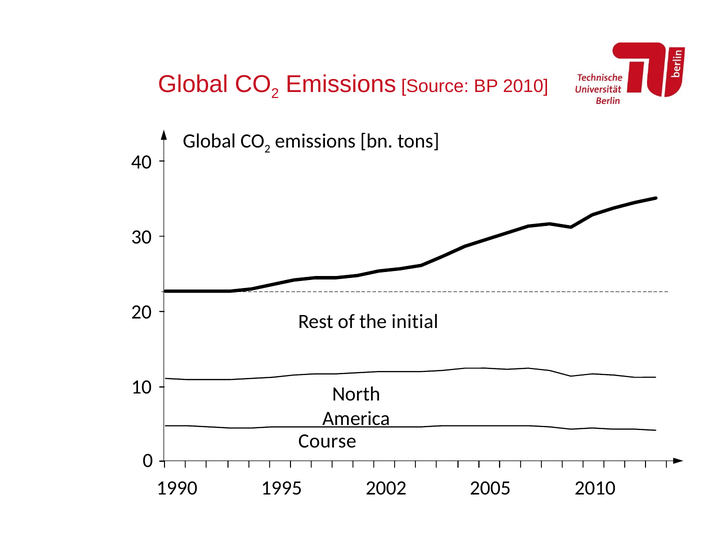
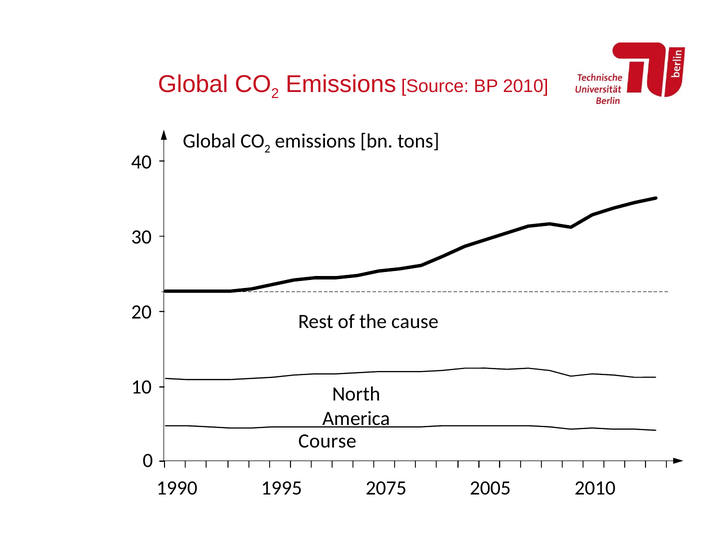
initial: initial -> cause (415, 322)
2002: 2002 -> 2075 (386, 488)
